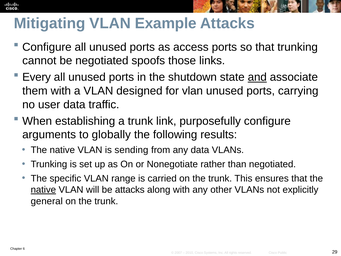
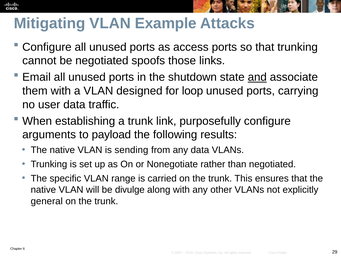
Every: Every -> Email (37, 77)
for vlan: vlan -> loop (192, 91)
globally: globally -> payload (111, 135)
native underline: present -> none (43, 190)
be attacks: attacks -> divulge (130, 190)
